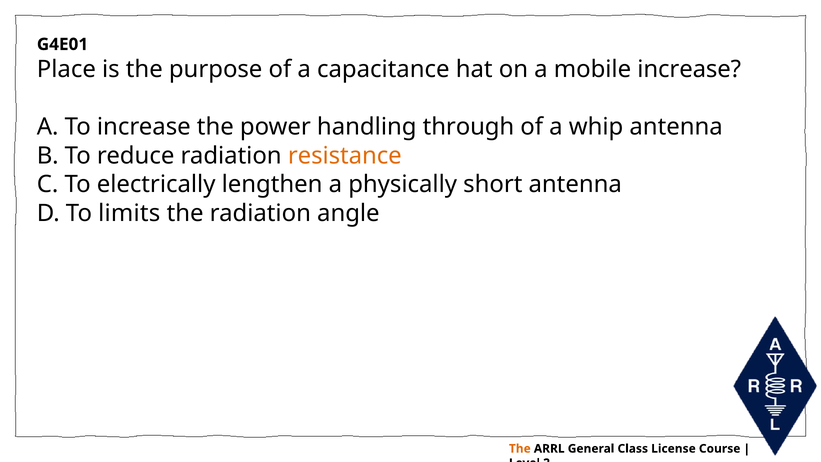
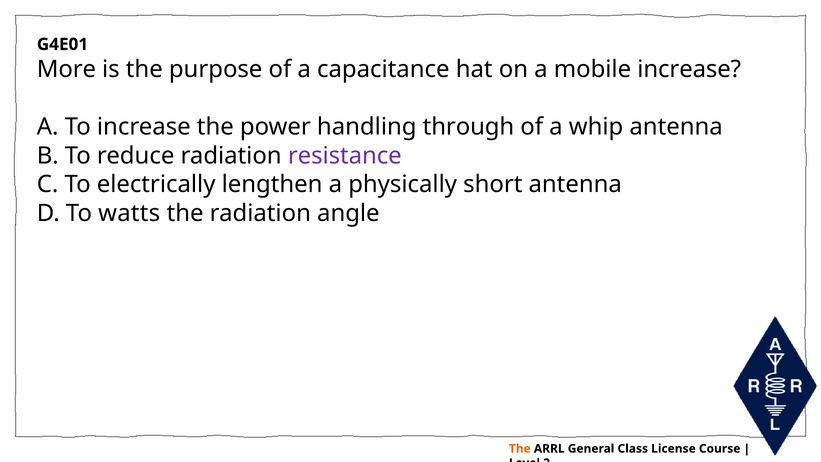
Place: Place -> More (66, 69)
resistance colour: orange -> purple (345, 156)
limits: limits -> watts (129, 213)
